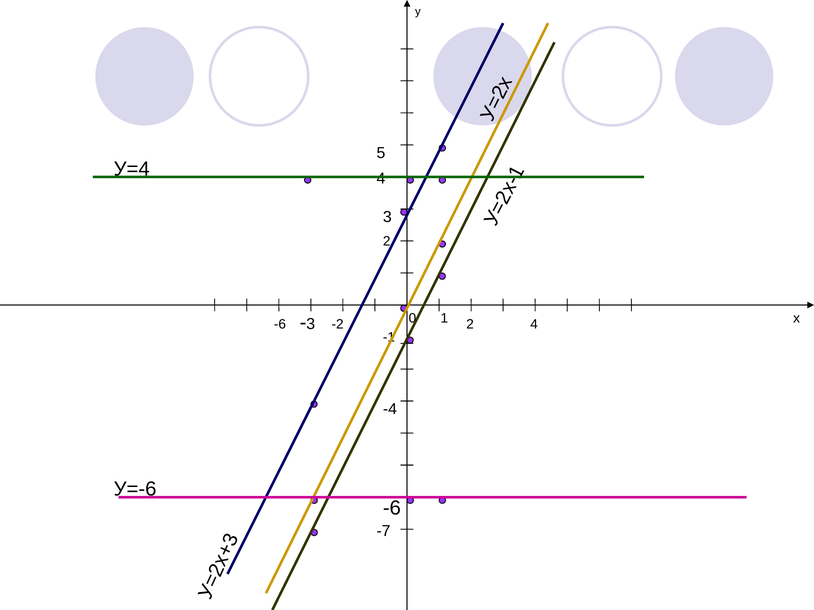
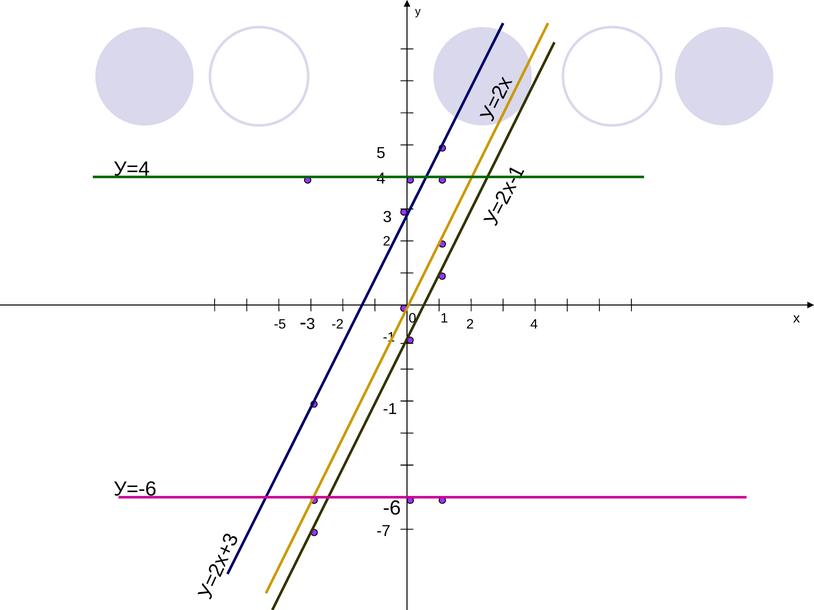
-6: -6 -> -5 (280, 325)
-4: -4 -> -1 (390, 410)
